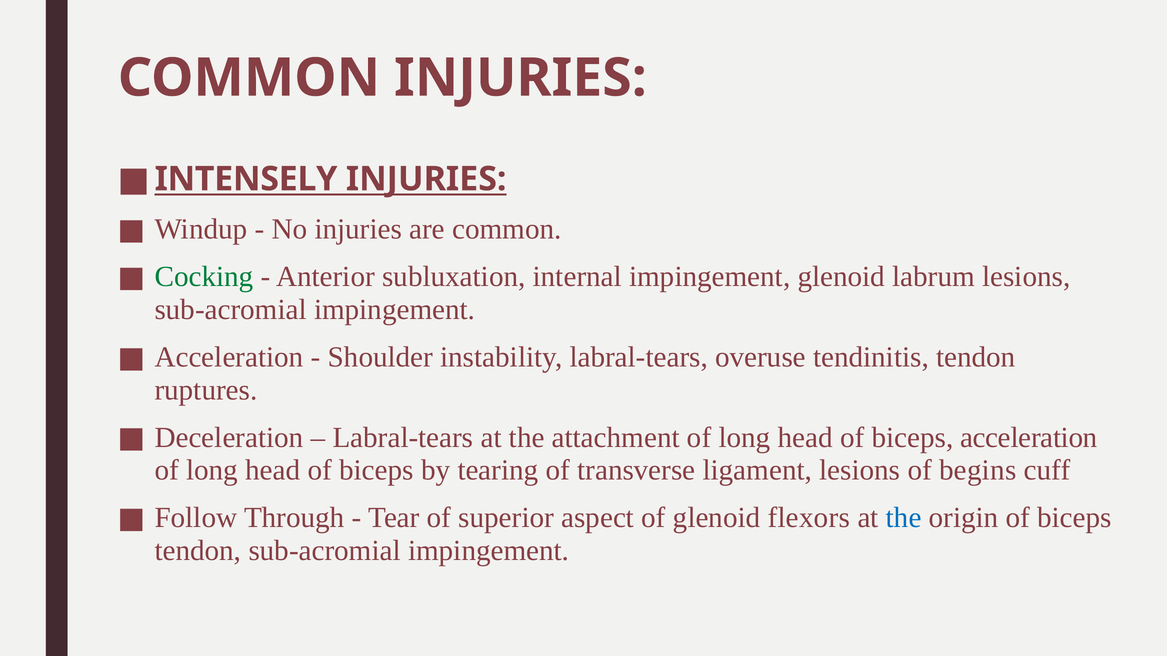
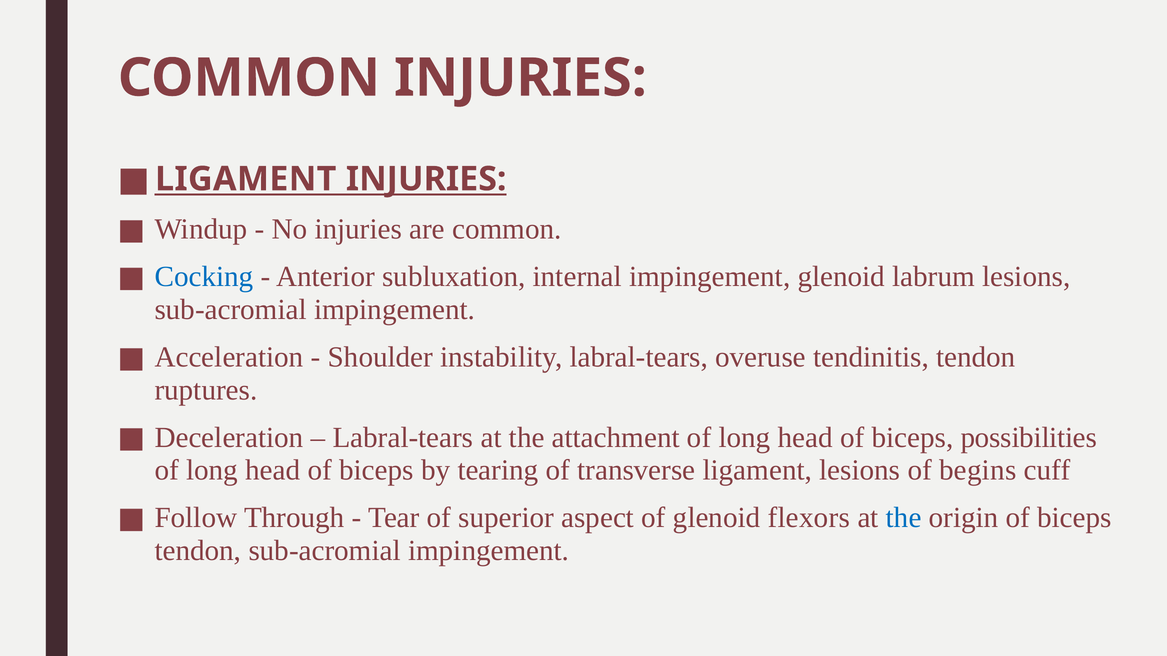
INTENSELY: INTENSELY -> LIGAMENT (246, 179)
Cocking colour: green -> blue (204, 277)
biceps acceleration: acceleration -> possibilities (1029, 438)
